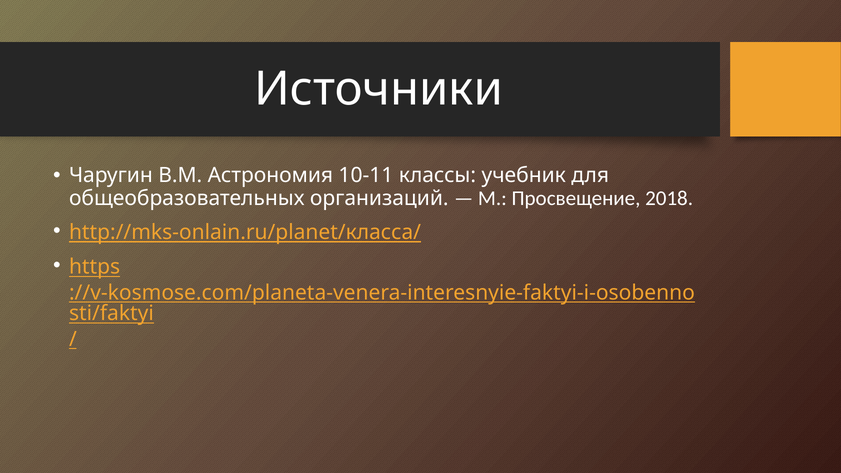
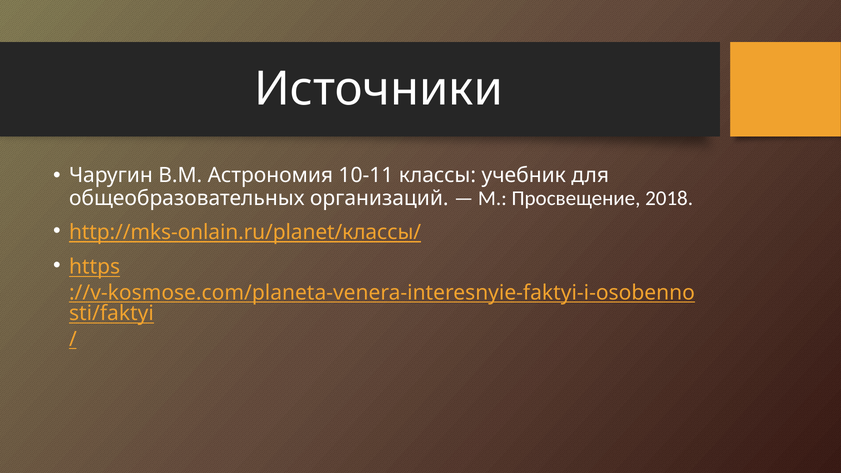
http://mks-onlain.ru/planet/класса/: http://mks-onlain.ru/planet/класса/ -> http://mks-onlain.ru/planet/классы/ (245, 232)
